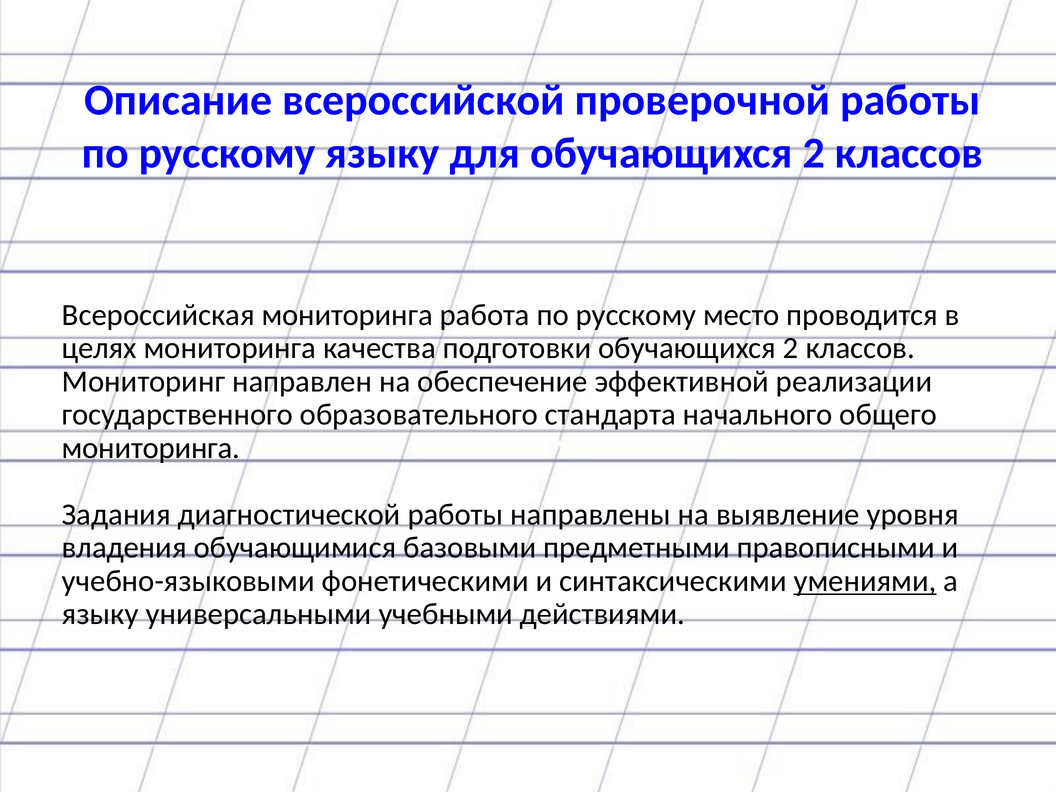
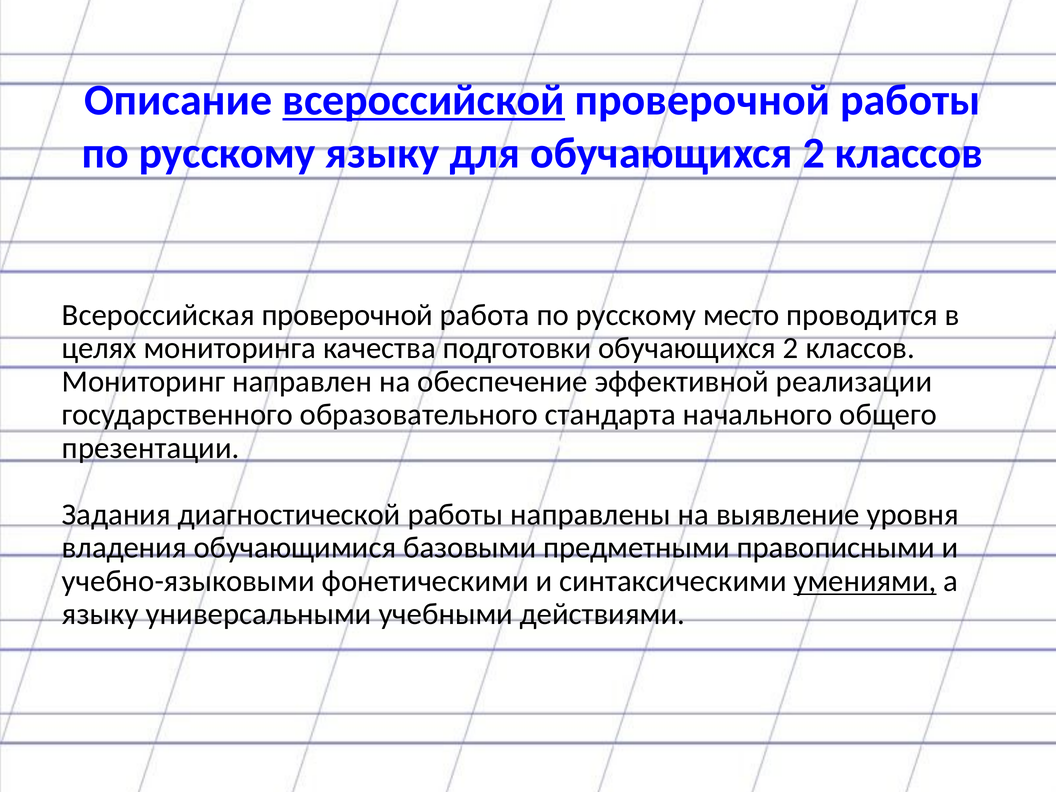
всероссийской underline: none -> present (424, 100)
Всероссийская мониторинга: мониторинга -> проверочной (347, 315)
мониторинга: мониторинга -> презентации (151, 448)
